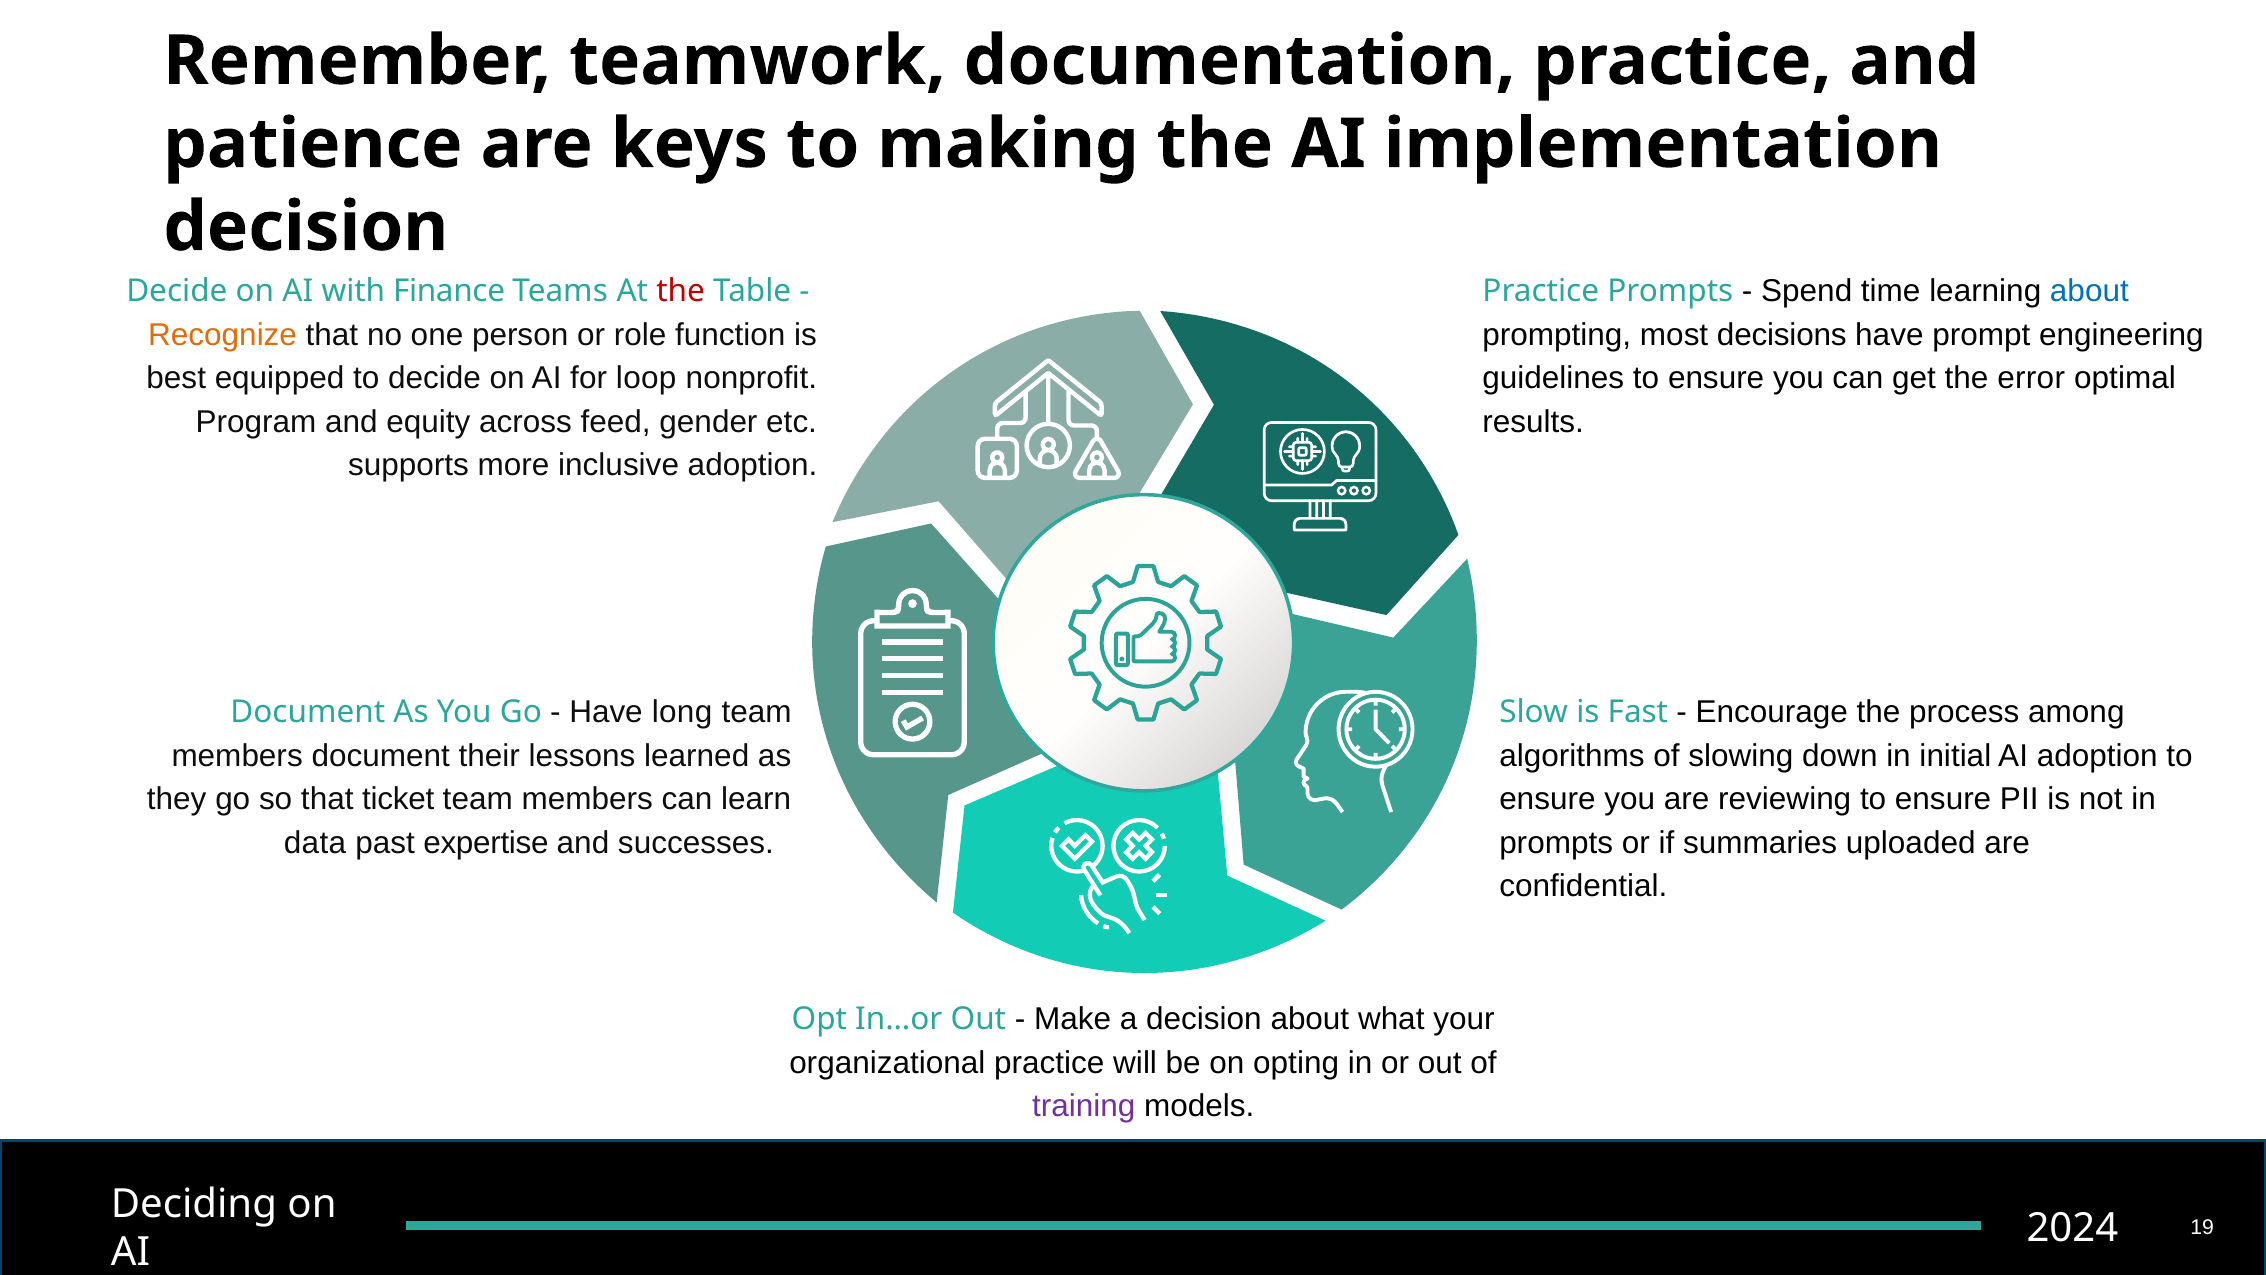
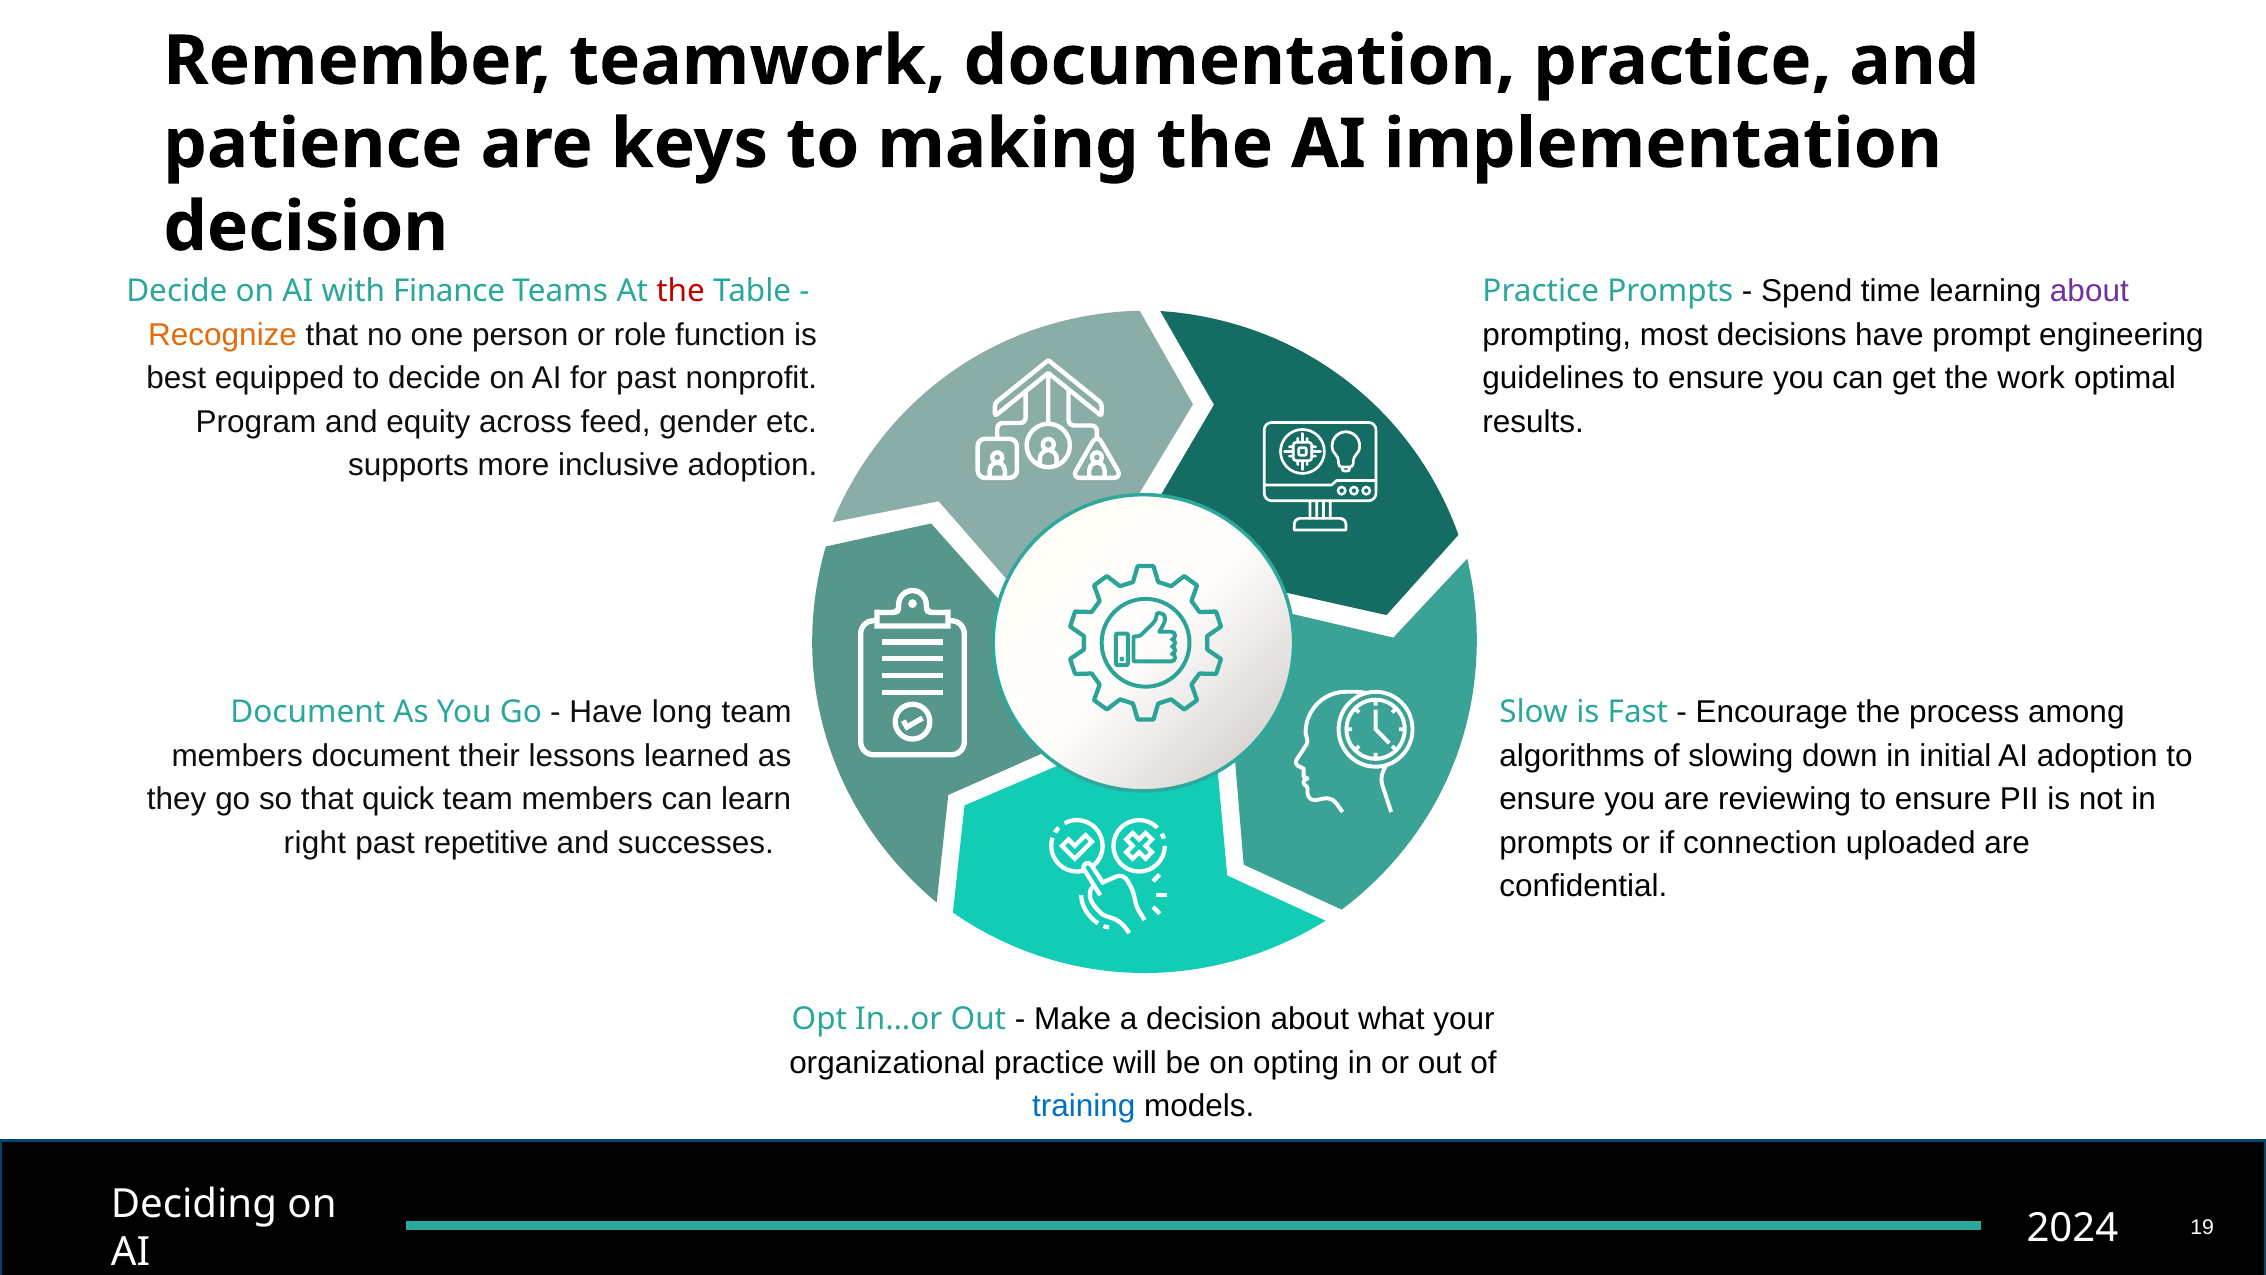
about colour: blue -> purple (2089, 291)
for loop: loop -> past (646, 378)
error: error -> work (2031, 378)
ticket: ticket -> quick (398, 799)
data: data -> right (315, 843)
expertise: expertise -> repetitive (486, 843)
summaries: summaries -> connection (1760, 843)
training colour: purple -> blue (1084, 1106)
